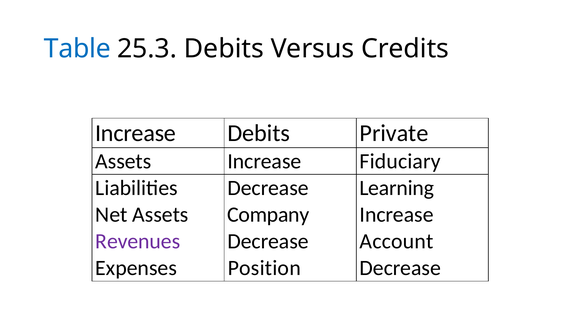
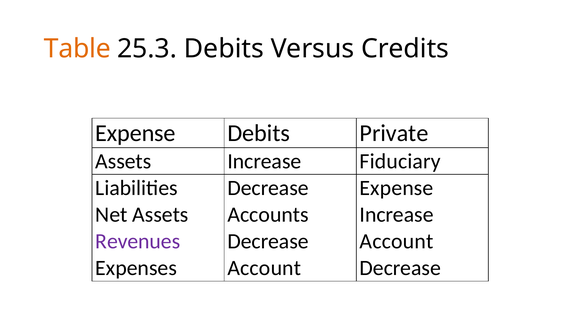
Table colour: blue -> orange (77, 49)
Increase: Increase -> Expense (135, 133)
Decrease Learning: Learning -> Expense (396, 188)
Company: Company -> Accounts (268, 215)
Expenses Position: Position -> Account (264, 268)
